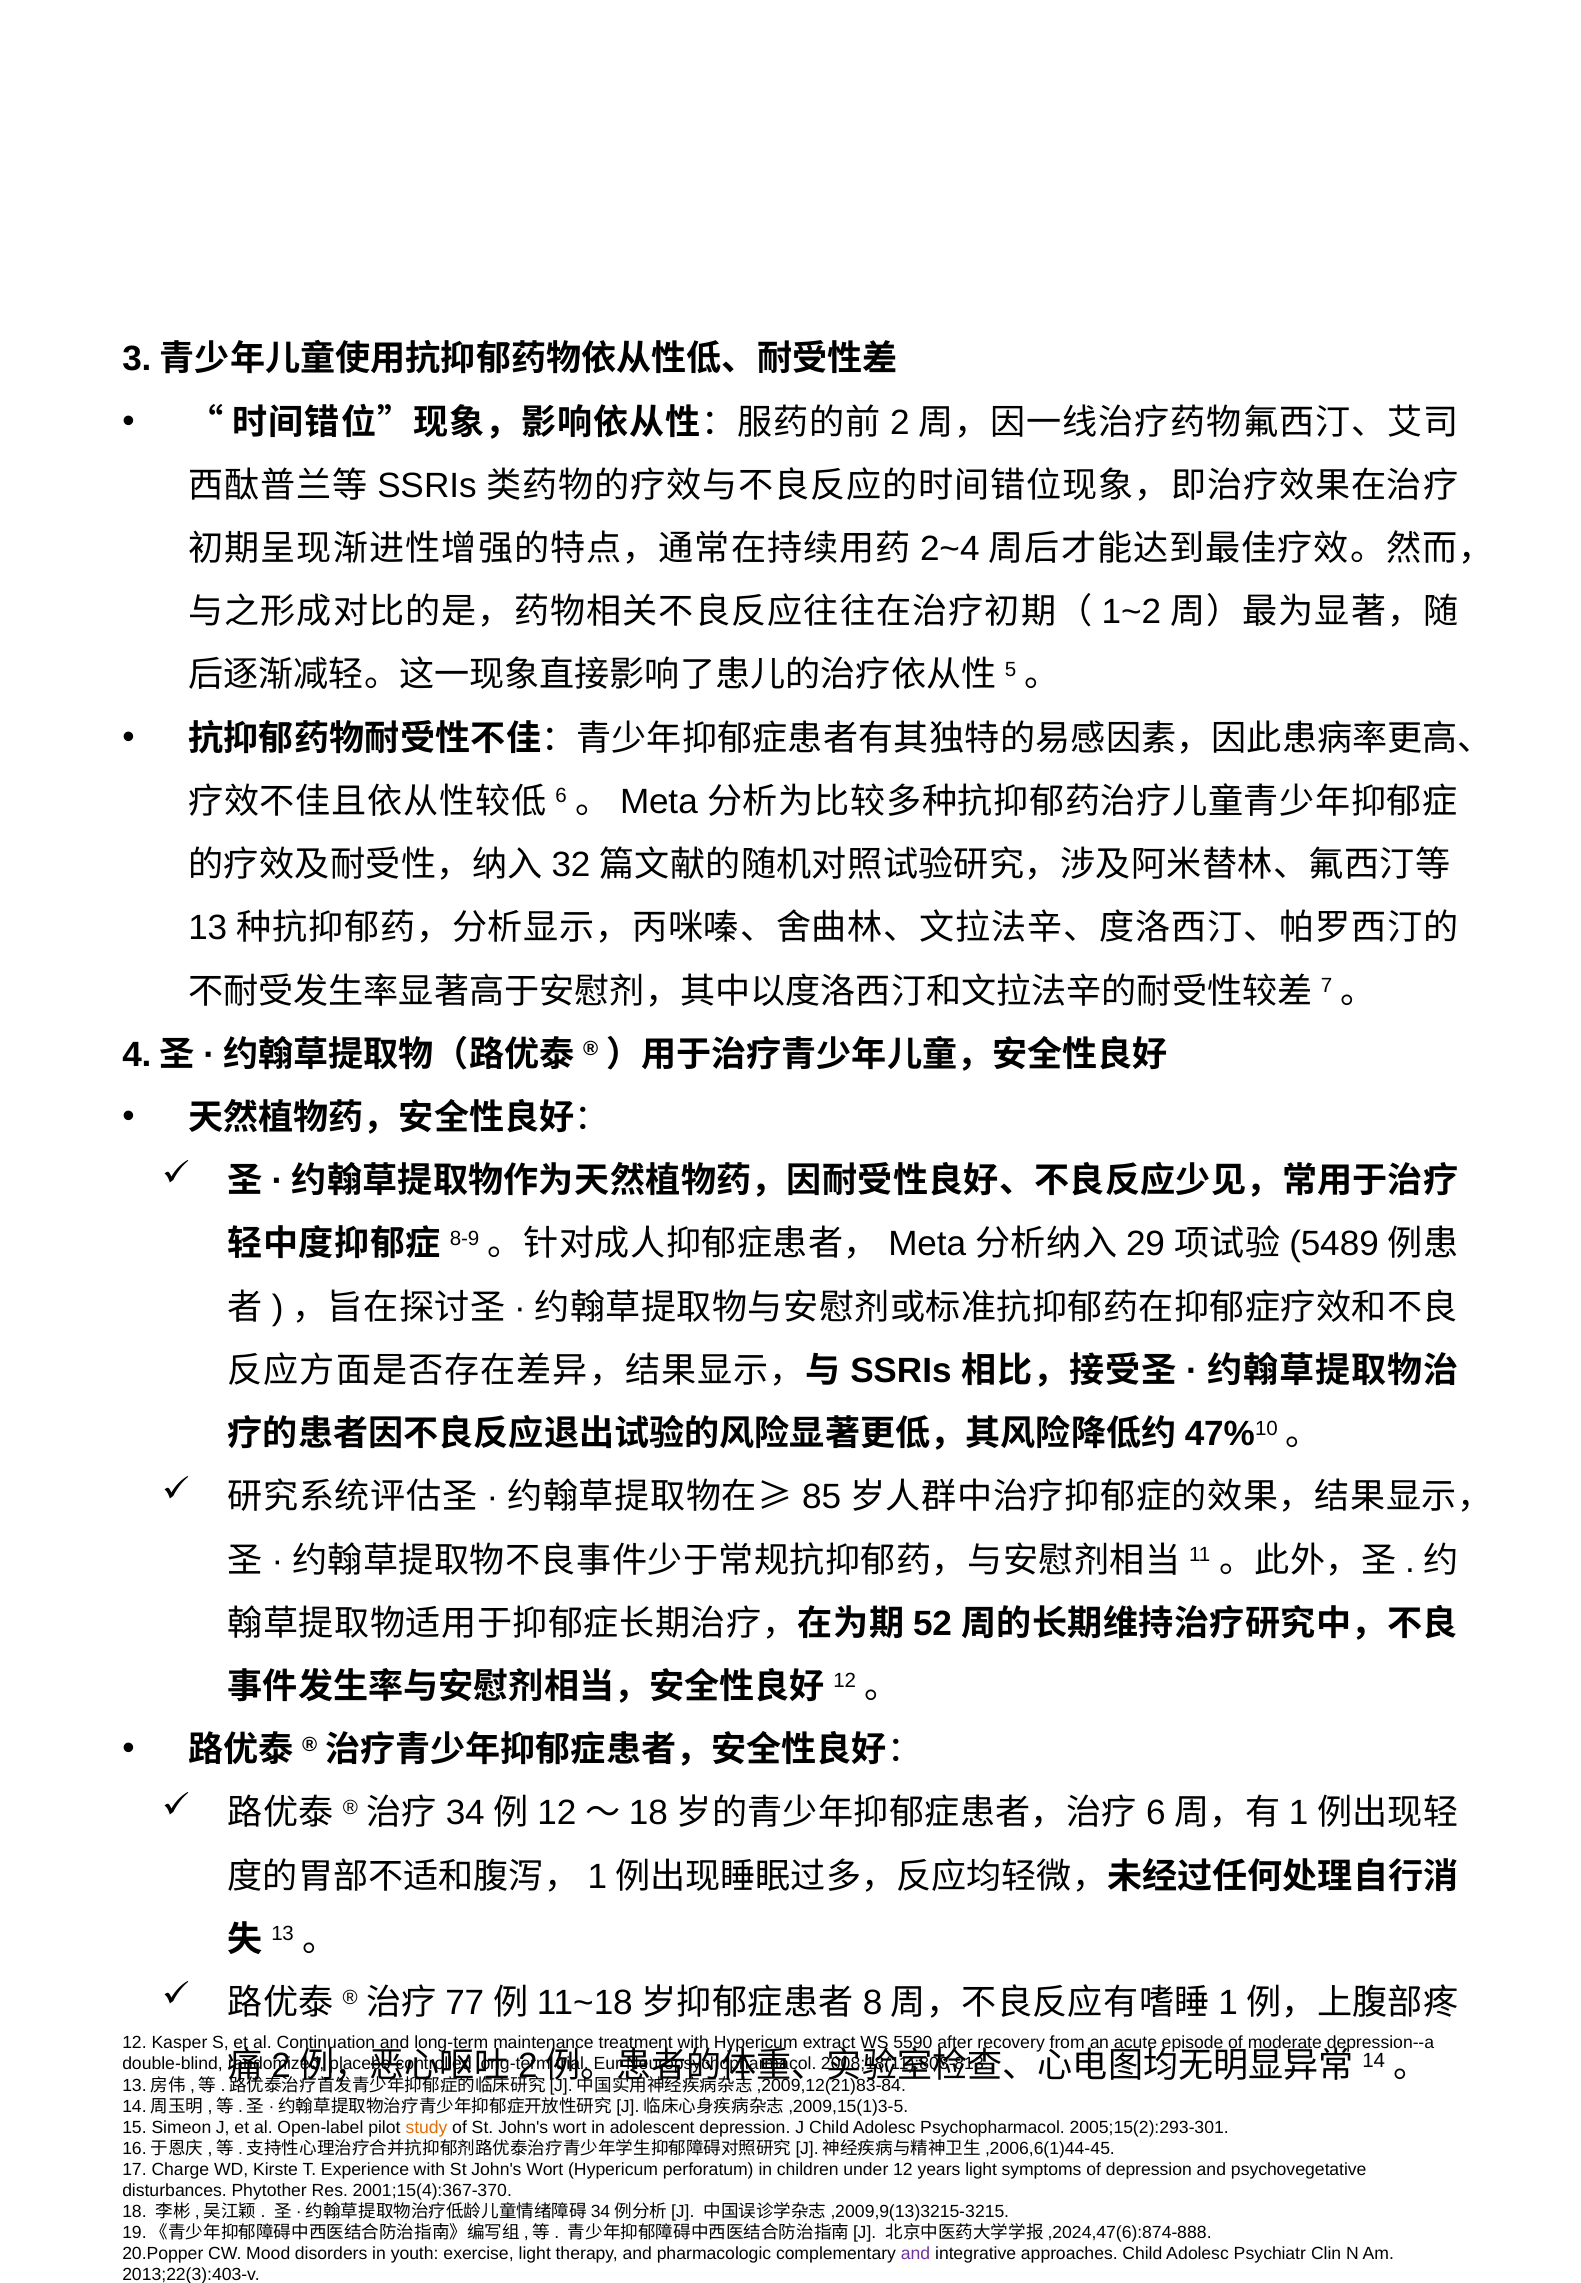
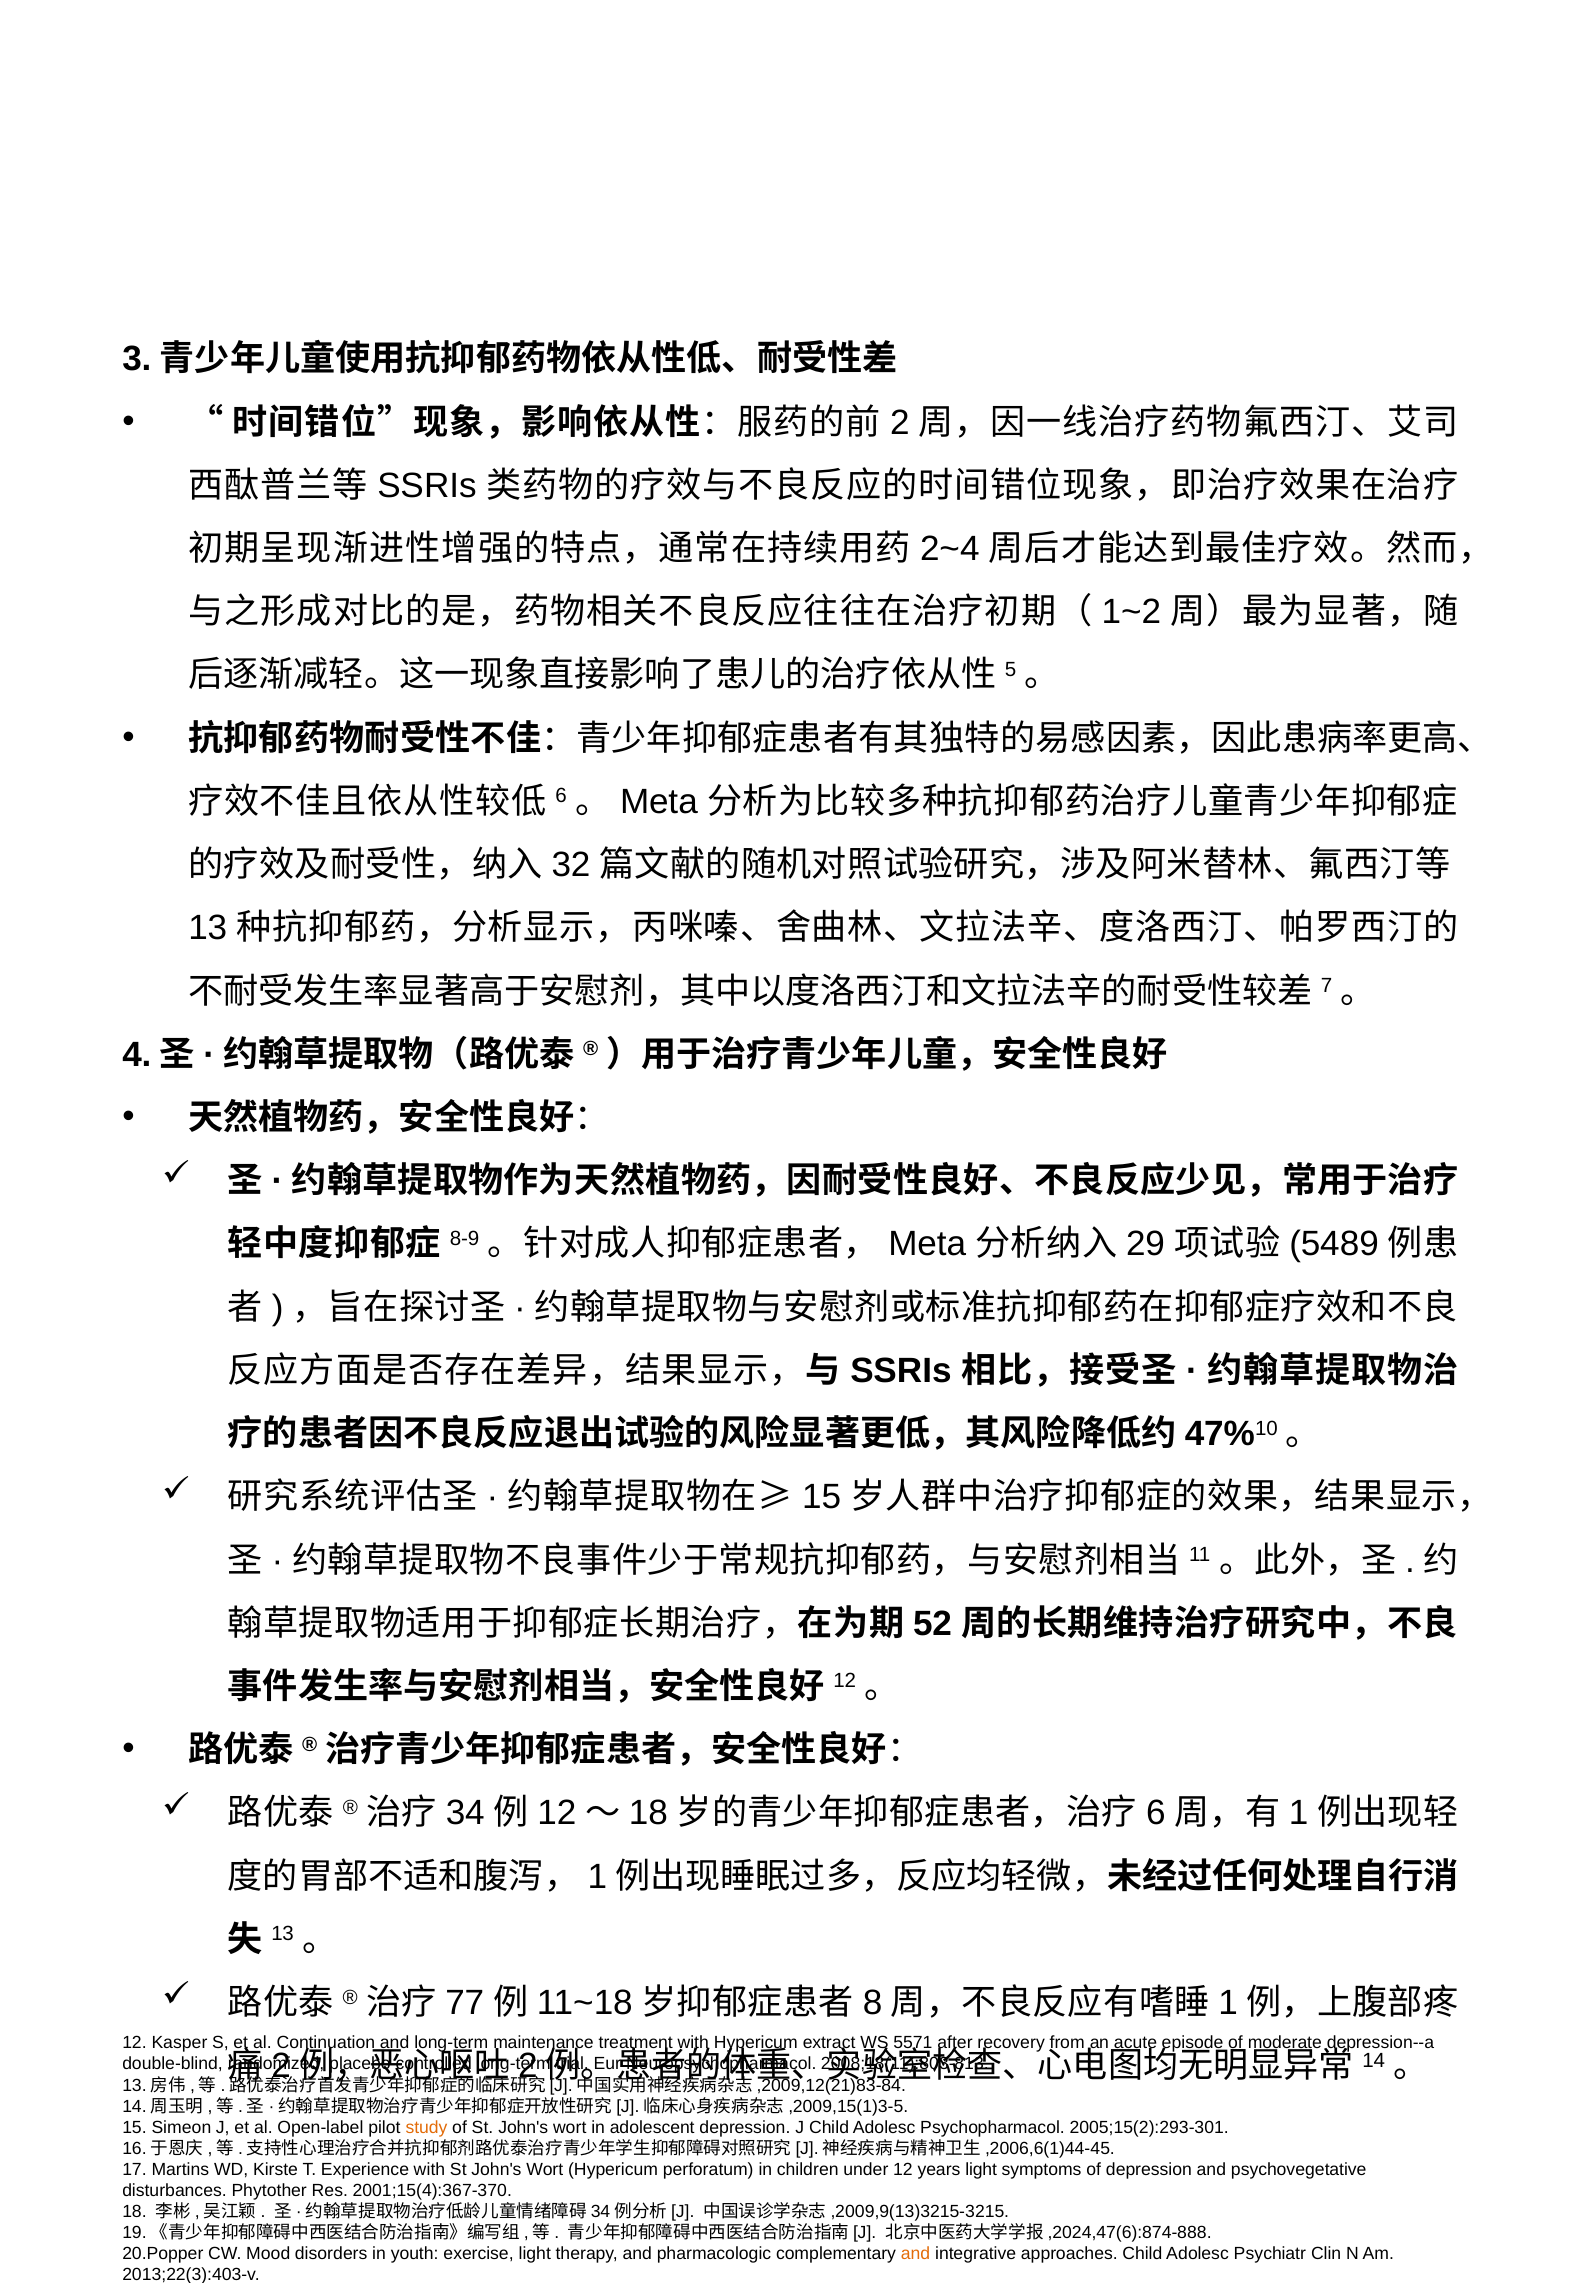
85: 85 -> 15 (822, 1498)
5590: 5590 -> 5571 (913, 2044)
Charge: Charge -> Martins (180, 2170)
and colour: purple -> orange (916, 2254)
